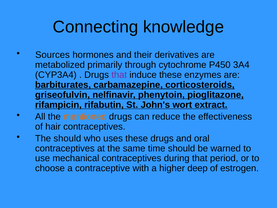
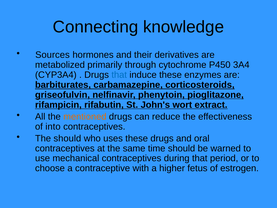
that colour: purple -> blue (119, 75)
hair: hair -> into (53, 126)
deep: deep -> fetus (197, 168)
